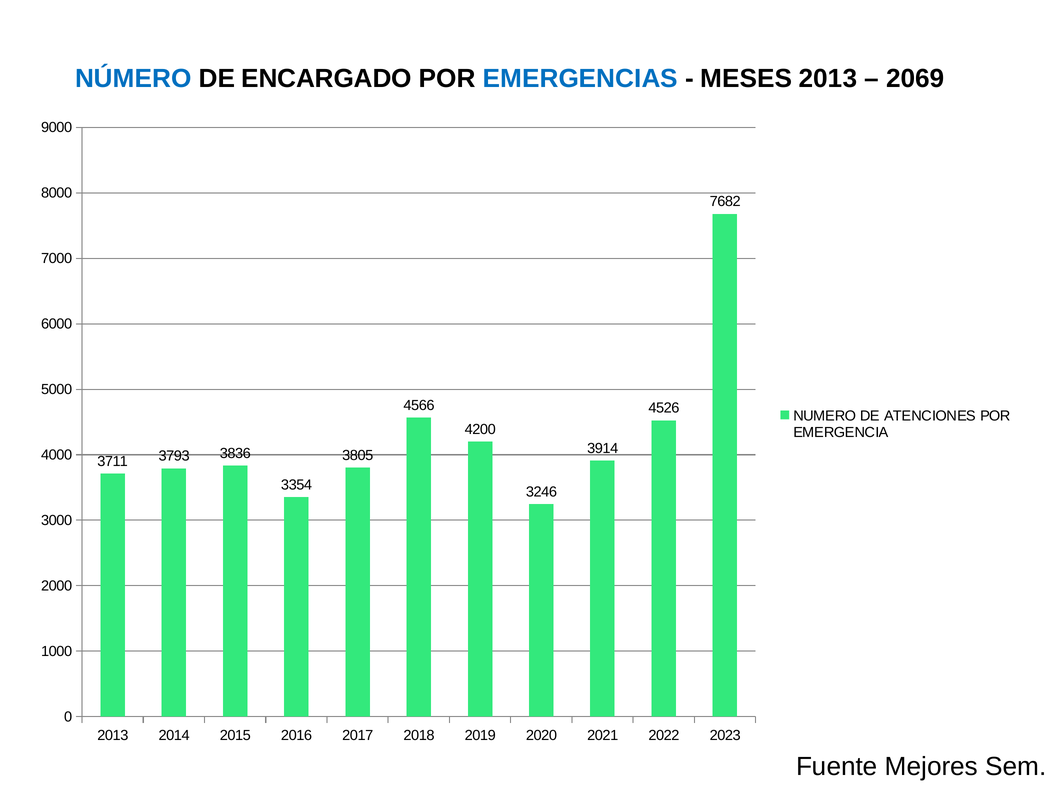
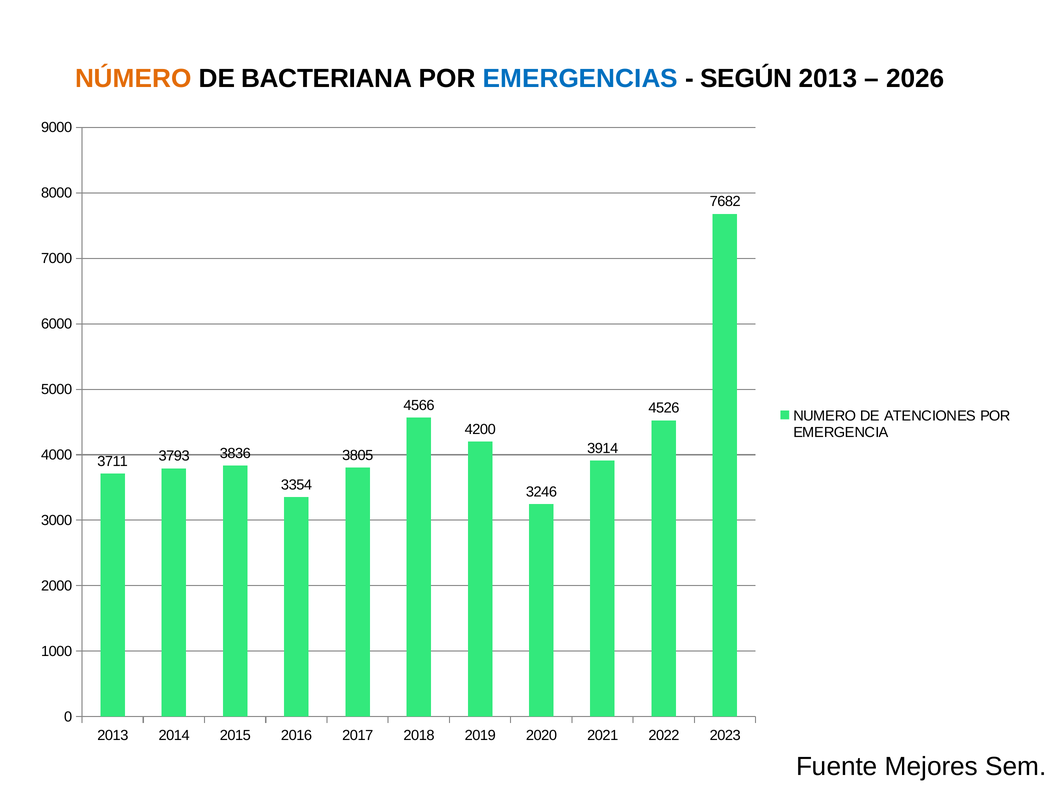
NÚMERO colour: blue -> orange (133, 78)
ENCARGADO: ENCARGADO -> BACTERIANA (327, 78)
MESES: MESES -> SEGÚN (746, 78)
2069: 2069 -> 2026 (915, 78)
